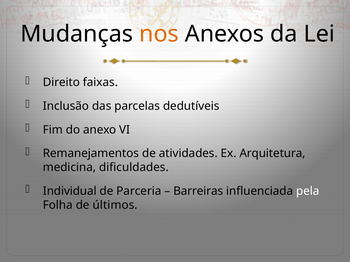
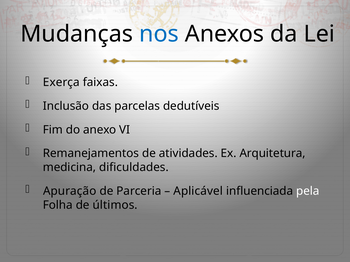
nos colour: orange -> blue (159, 34)
Direito: Direito -> Exerça (61, 82)
Individual: Individual -> Apuração (70, 191)
Barreiras: Barreiras -> Aplicável (198, 191)
